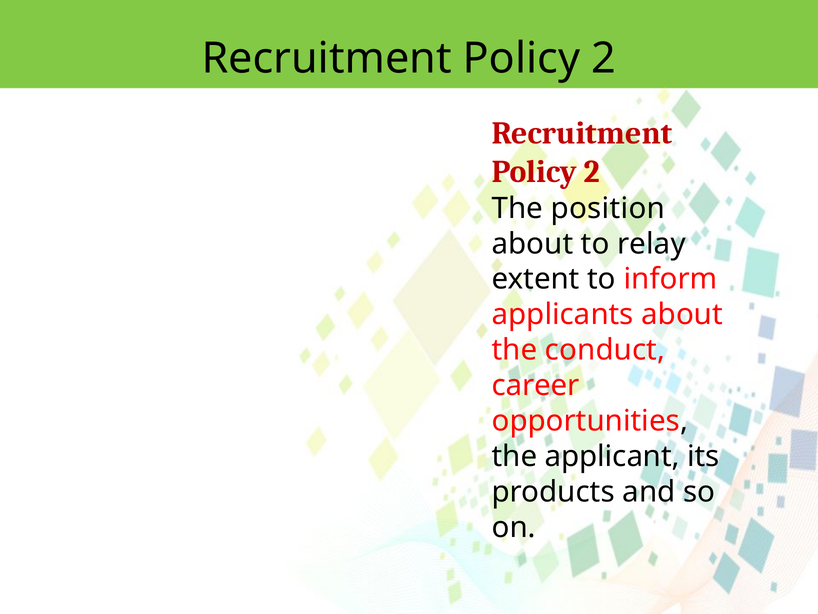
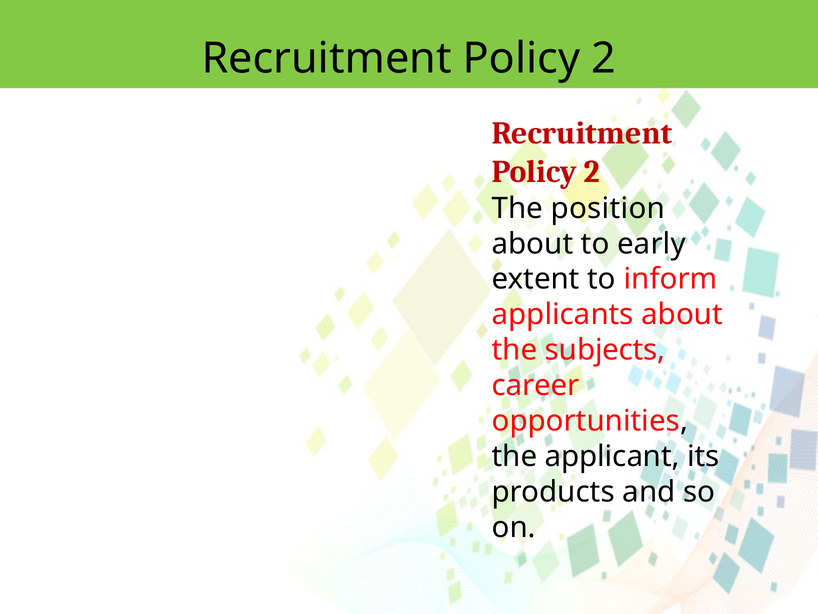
relay: relay -> early (651, 244)
conduct: conduct -> subjects (605, 350)
